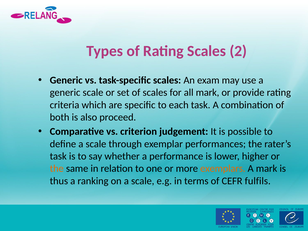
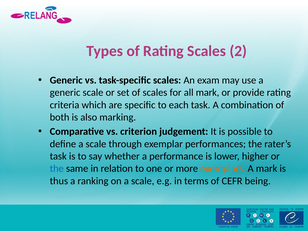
proceed: proceed -> marking (118, 117)
the colour: orange -> blue (57, 169)
fulfils: fulfils -> being (258, 181)
